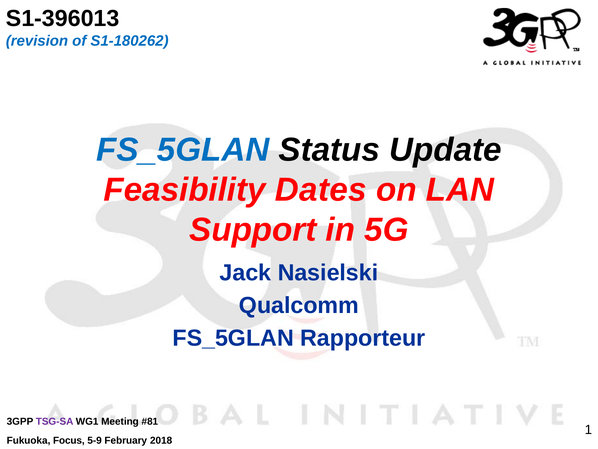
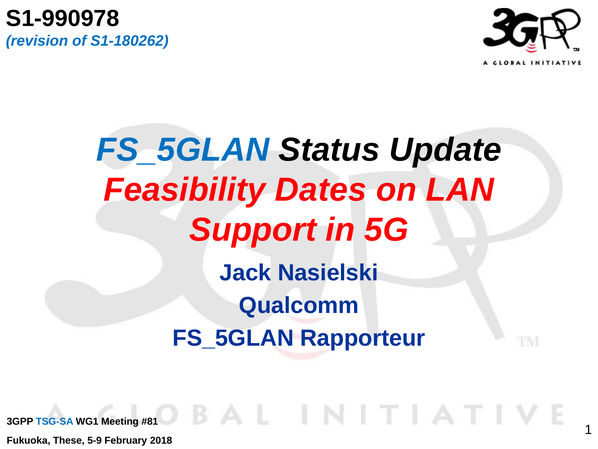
S1-396013: S1-396013 -> S1-990978 (63, 19)
TSG-SA colour: purple -> blue (55, 421)
Focus: Focus -> These (69, 440)
